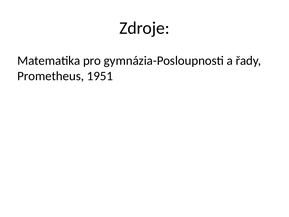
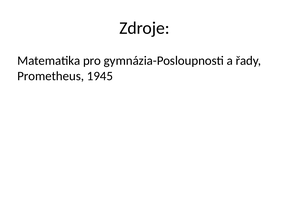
1951: 1951 -> 1945 (100, 76)
